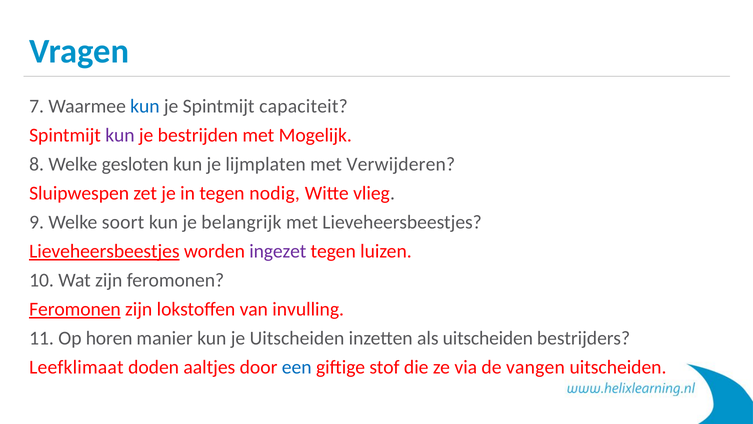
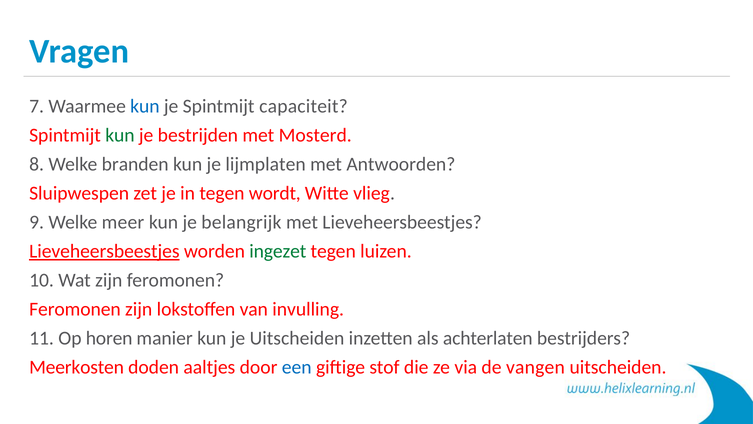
kun colour: purple -> green (120, 135)
Mogelijk: Mogelijk -> Mosterd (315, 135)
gesloten: gesloten -> branden (135, 164)
Verwijderen: Verwijderen -> Antwoorden (401, 164)
nodig: nodig -> wordt (275, 193)
soort: soort -> meer (123, 222)
ingezet colour: purple -> green (278, 251)
Feromonen underline: present -> none (75, 309)
als uitscheiden: uitscheiden -> achterlaten (488, 338)
Leefklimaat: Leefklimaat -> Meerkosten (77, 367)
